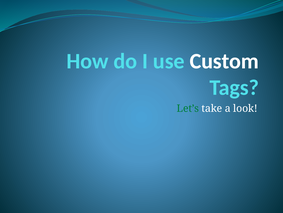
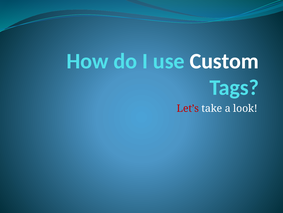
Let’s colour: green -> red (188, 108)
